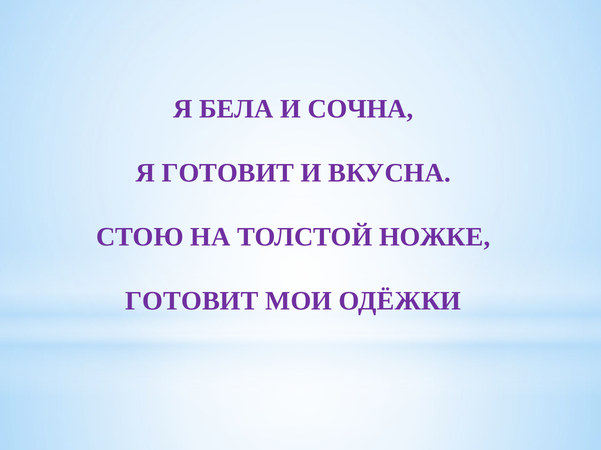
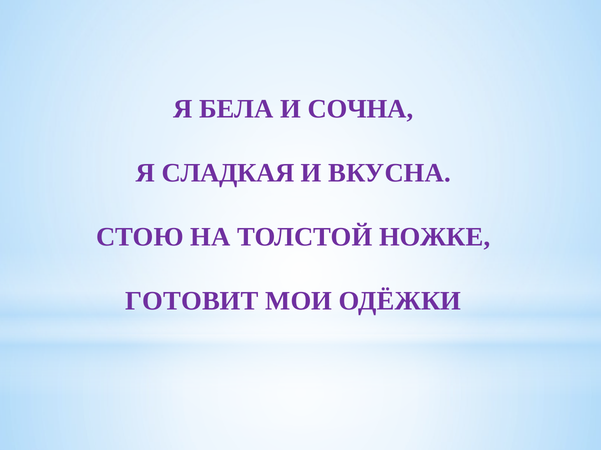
Я ГОТОВИТ: ГОТОВИТ -> СЛАДКАЯ (228, 173)
